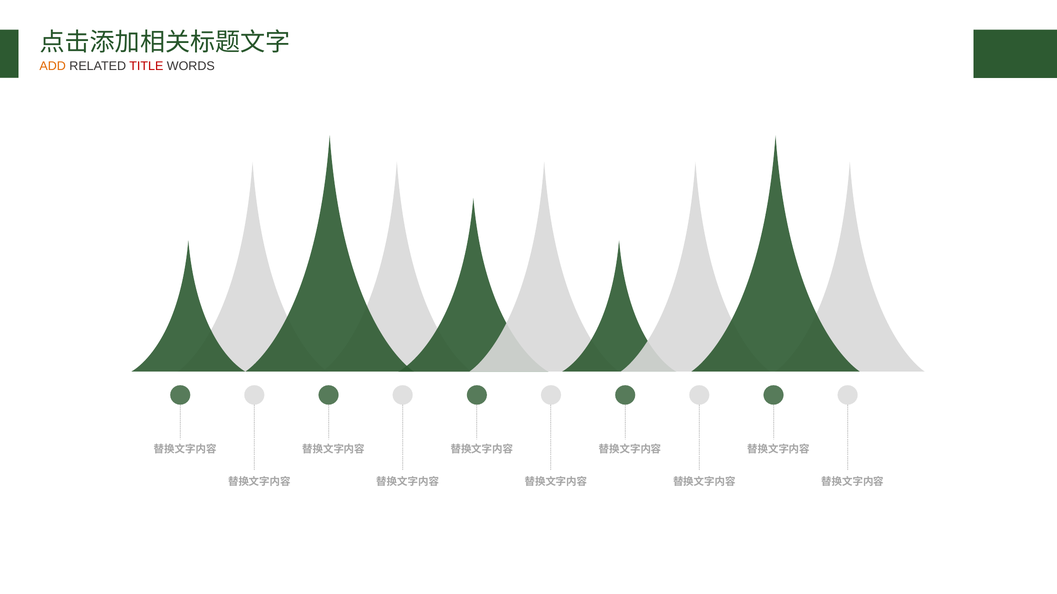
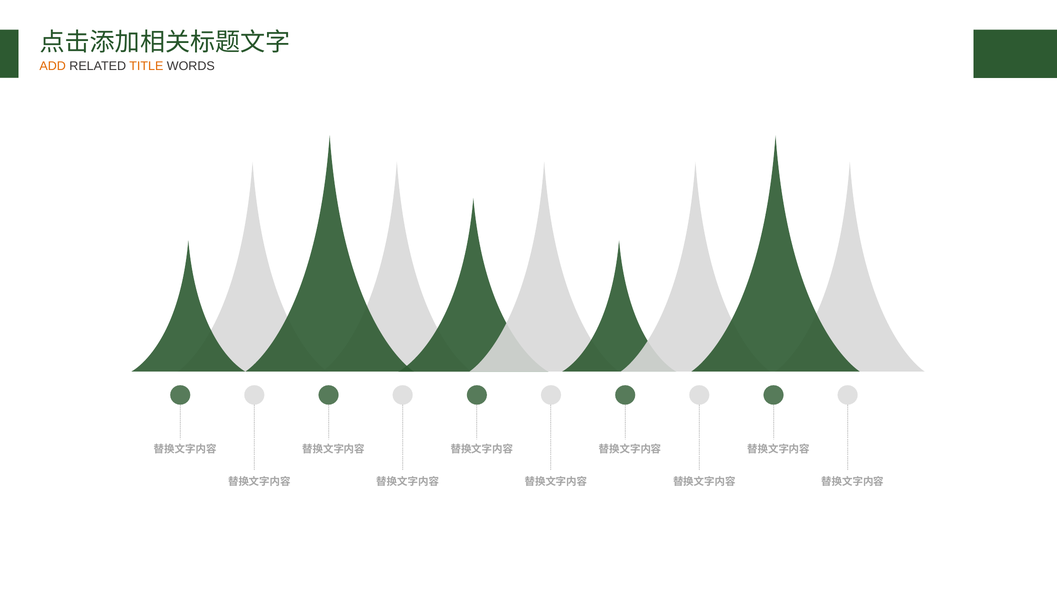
TITLE colour: red -> orange (146, 66)
